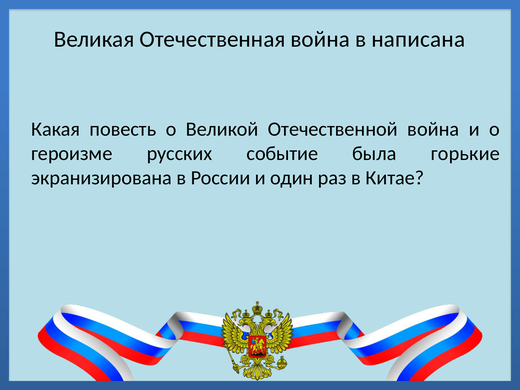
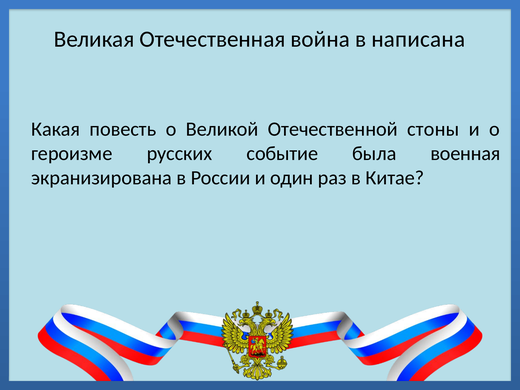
Отечественной война: война -> стоны (433, 129)
горькие: горькие -> военная (465, 153)
